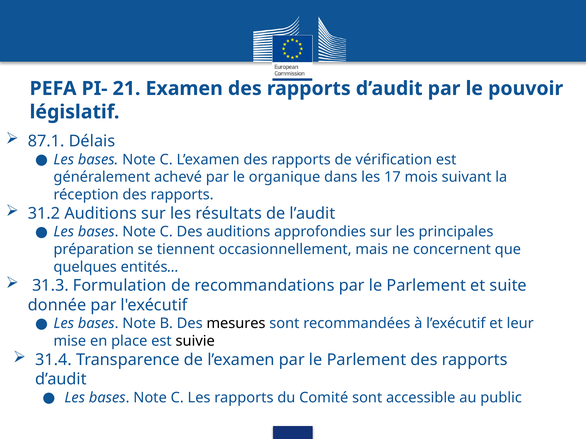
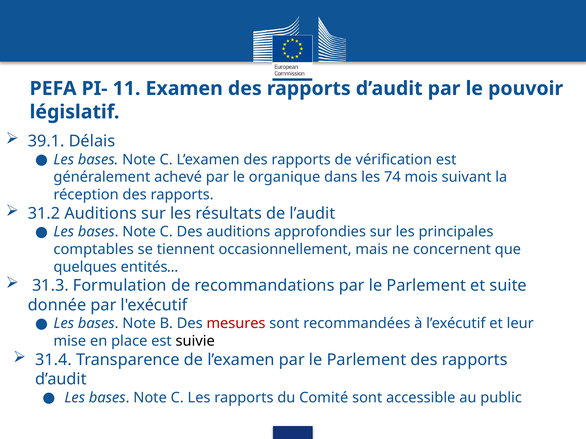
21: 21 -> 11 (127, 89)
87.1: 87.1 -> 39.1 (46, 141)
17: 17 -> 74 (392, 177)
préparation: préparation -> comptables (94, 250)
mesures colour: black -> red (236, 324)
